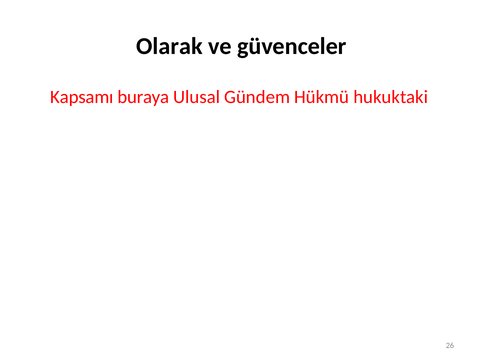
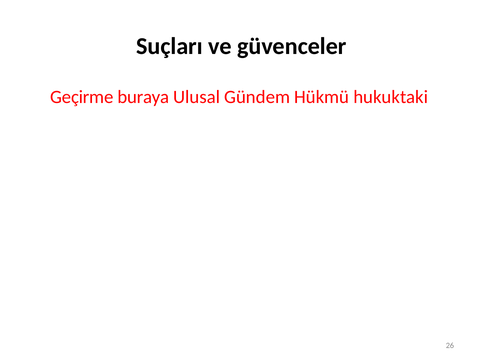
Olarak: Olarak -> Suçları (169, 46)
Kapsamı: Kapsamı -> Geçirme (82, 97)
